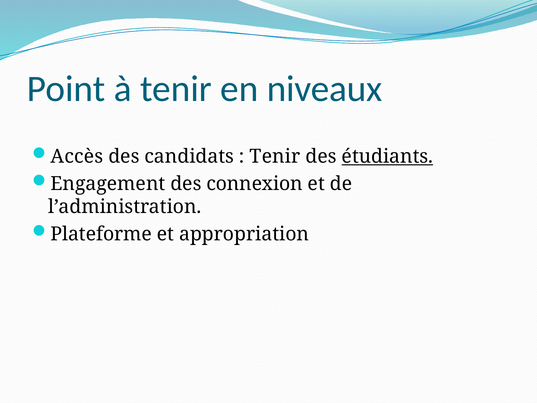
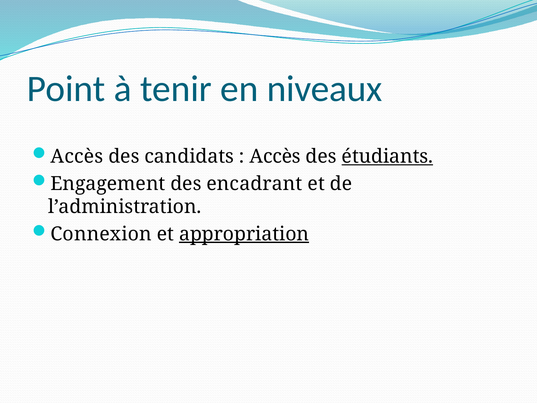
Tenir: Tenir -> Accès (275, 156)
connexion: connexion -> encadrant (254, 184)
Plateforme: Plateforme -> Connexion (101, 234)
appropriation underline: none -> present (244, 234)
